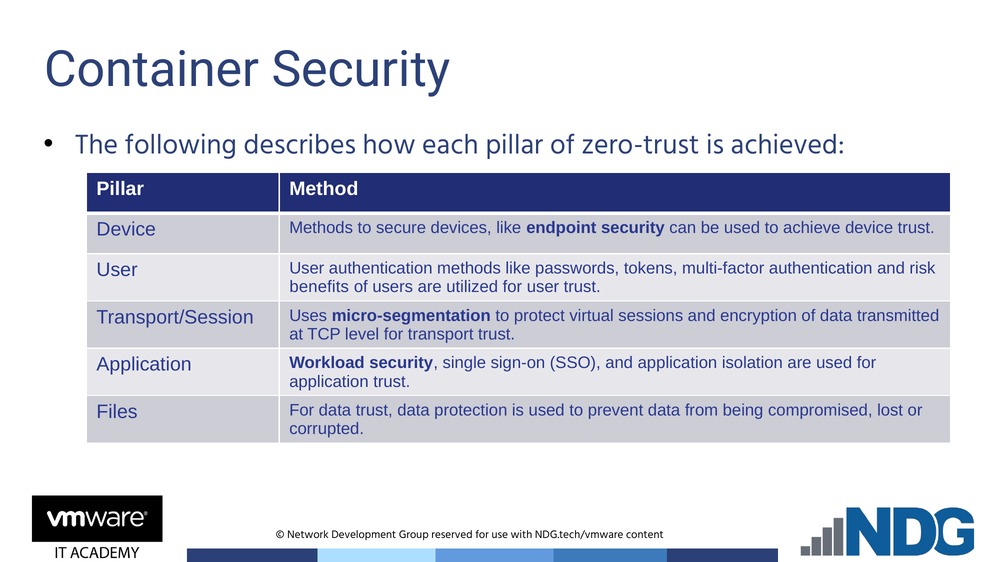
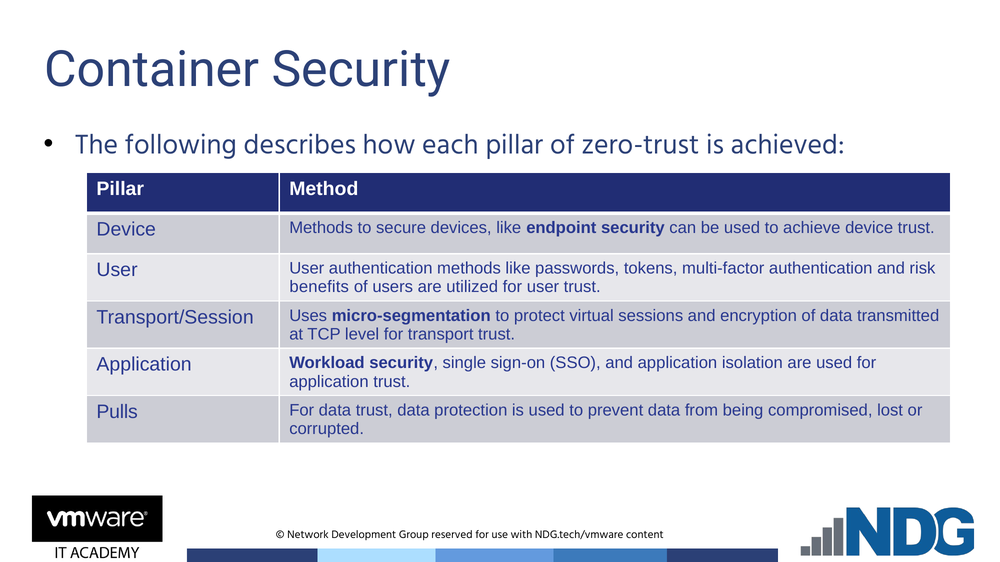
Files: Files -> Pulls (117, 412)
